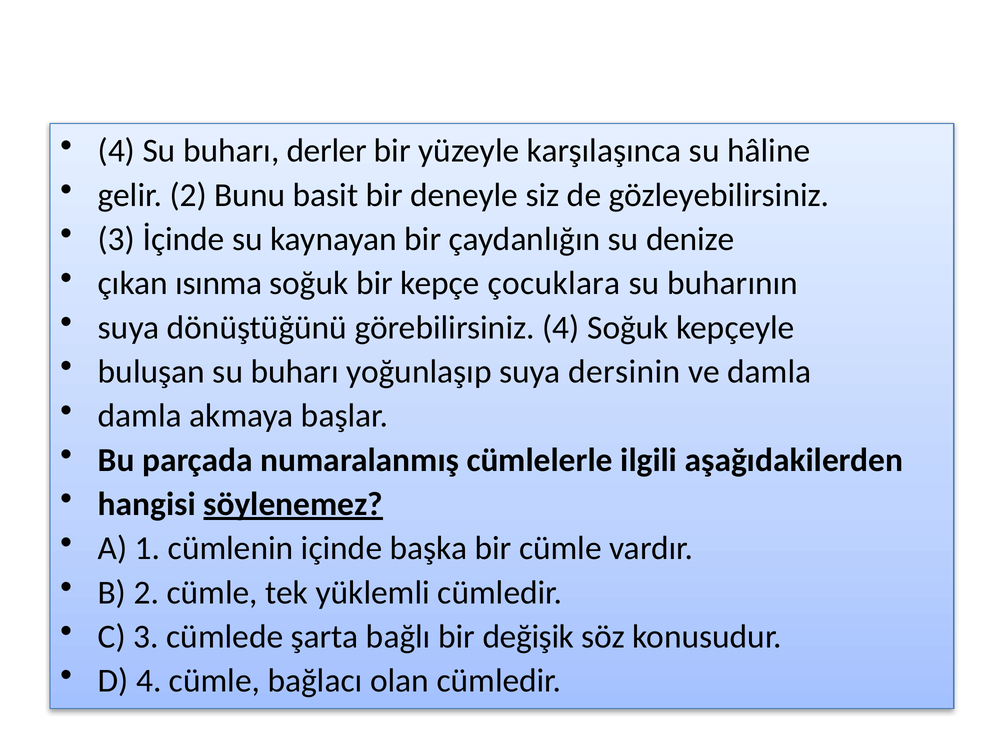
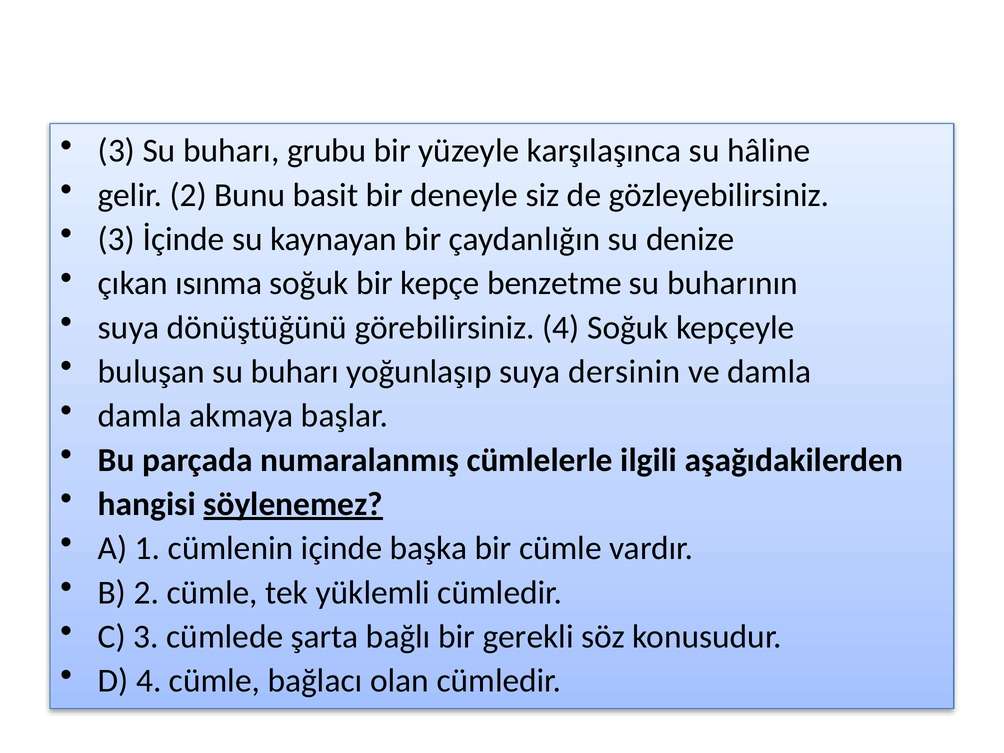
4: 4 -> 3 (117, 151)
derler: derler -> grubu (327, 151)
çocuklara: çocuklara -> benzetme (554, 283)
değişik: değişik -> gerekli (528, 637)
